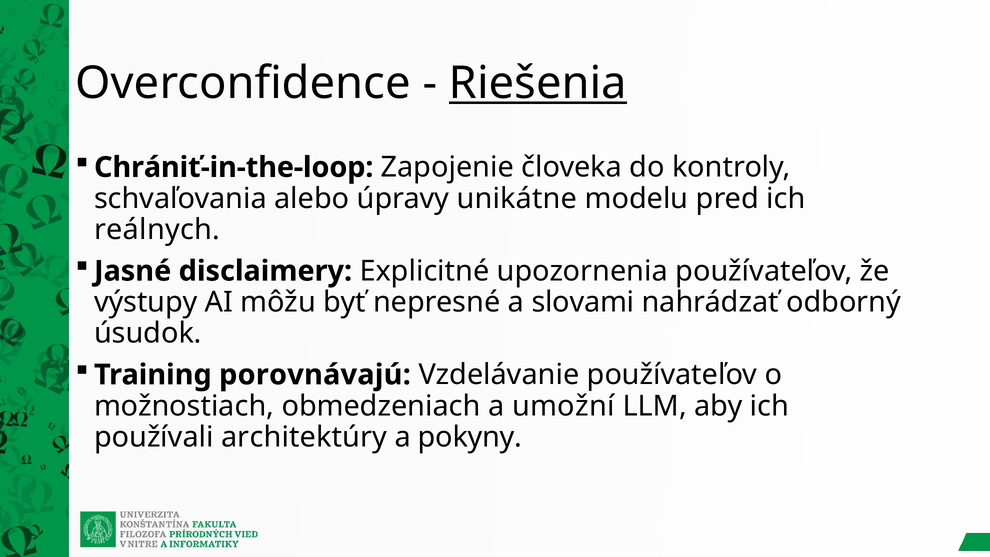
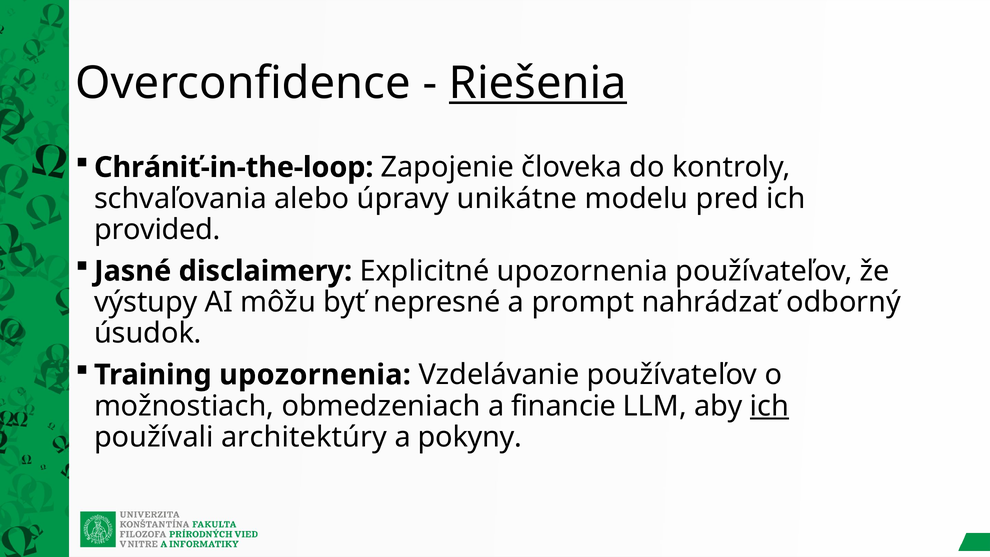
reálnych: reálnych -> provided (157, 230)
slovami: slovami -> prompt (583, 302)
Training porovnávajú: porovnávajú -> upozornenia (315, 375)
umožní: umožní -> financie (564, 406)
ich underline: none -> present (769, 406)
